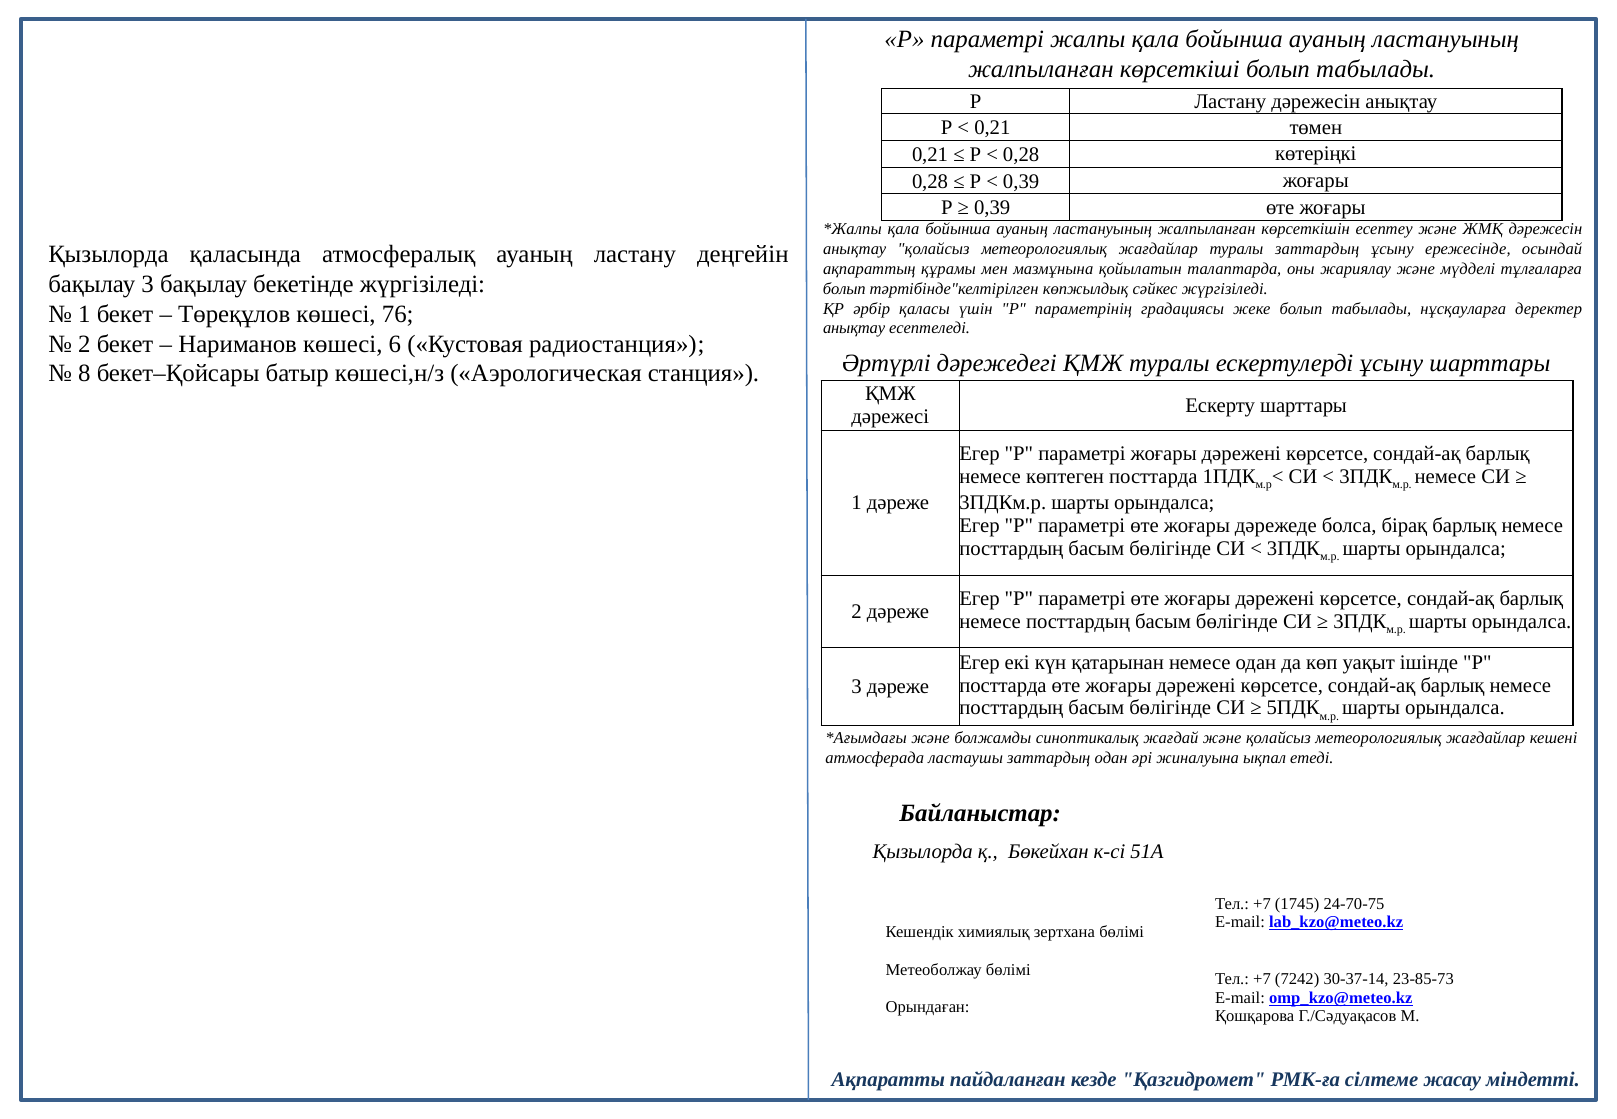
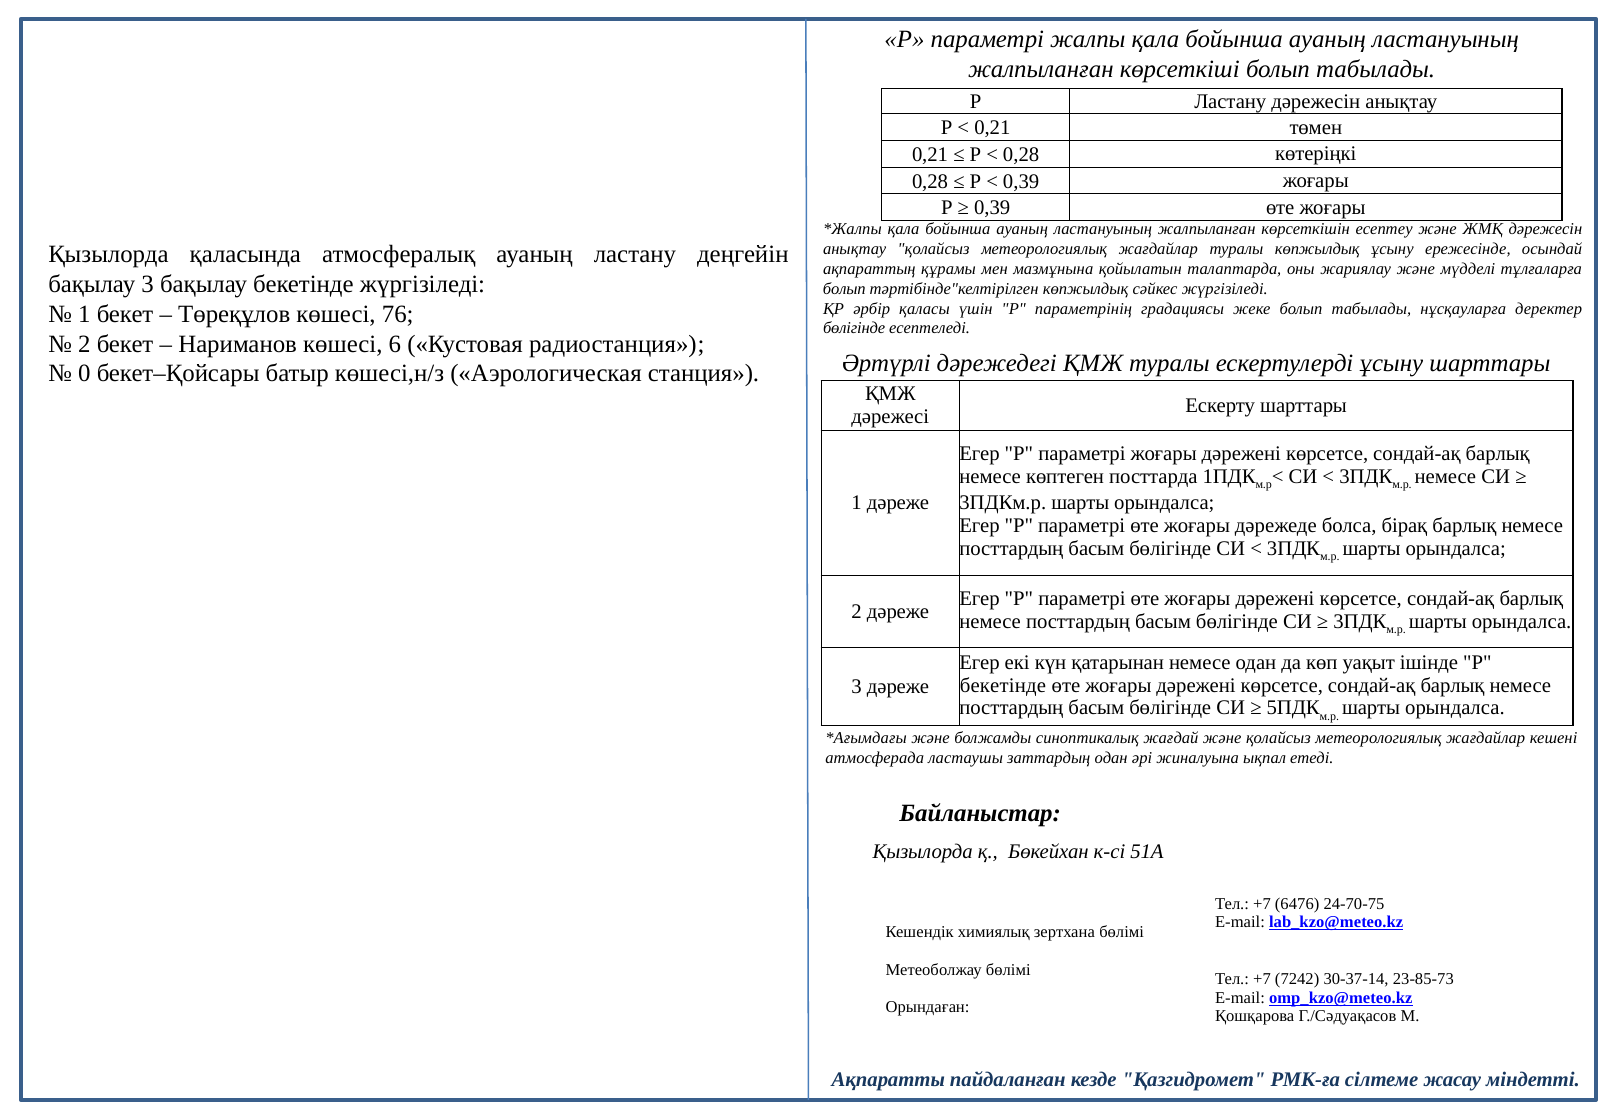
туралы заттардың: заттардың -> көпжылдық (1317, 249)
анықтау: анықтау -> бөлігінде (854, 329)
8: 8 -> 0 (84, 374)
посттарда: посттарда -> бекетінде (1003, 686)
1745: 1745 -> 6476 (1297, 904)
